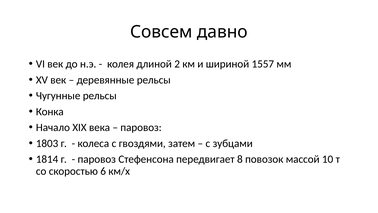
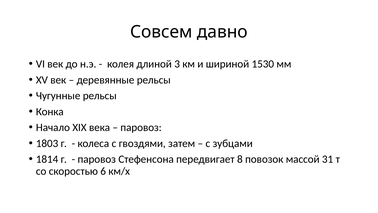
2: 2 -> 3 (177, 64)
1557: 1557 -> 1530 (263, 64)
10: 10 -> 31 (328, 159)
